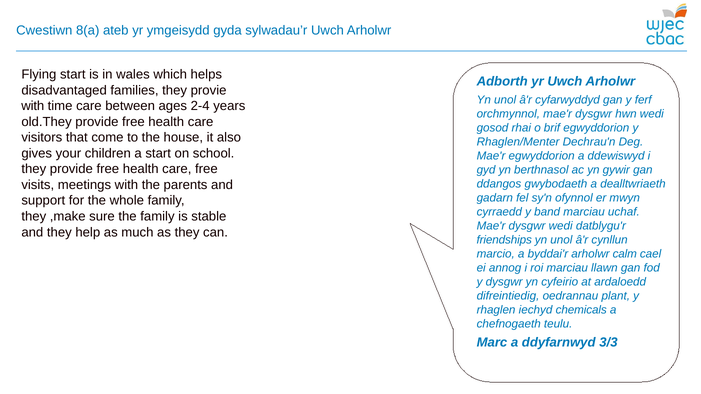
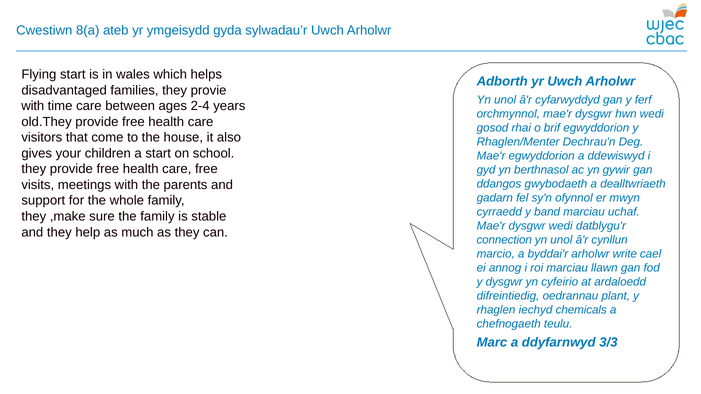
friendships: friendships -> connection (504, 240)
calm: calm -> write (625, 254)
